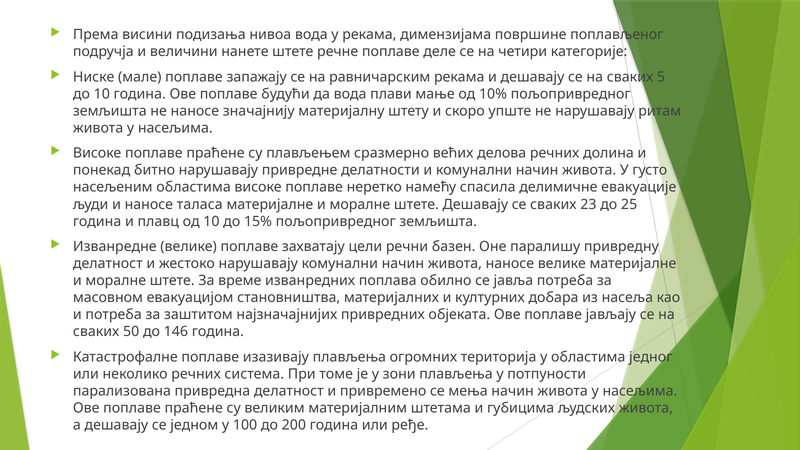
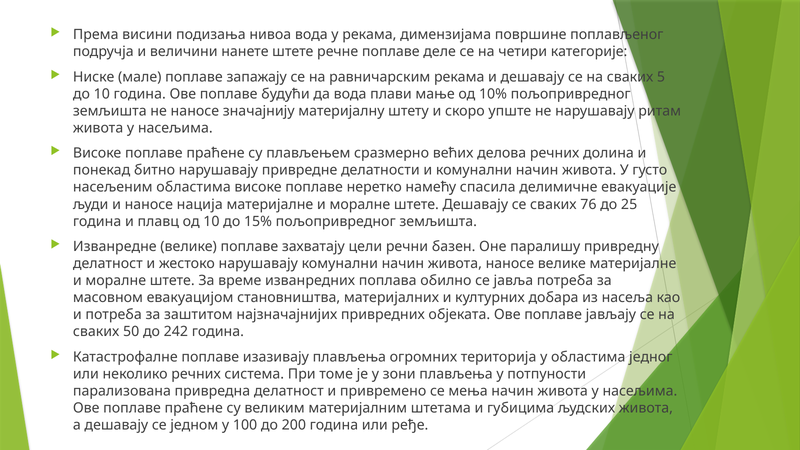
таласа: таласа -> нација (200, 204)
23: 23 -> 76 (588, 204)
146: 146 -> 242 (176, 332)
